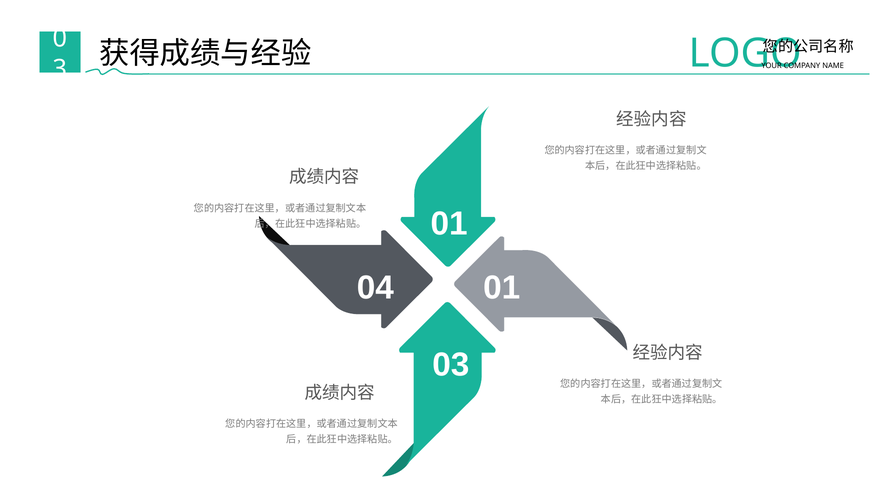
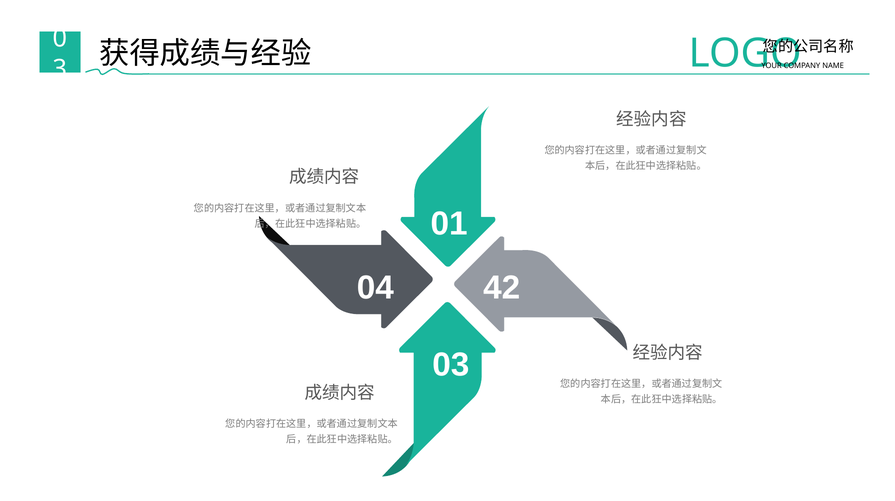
04 01: 01 -> 42 (502, 288)
